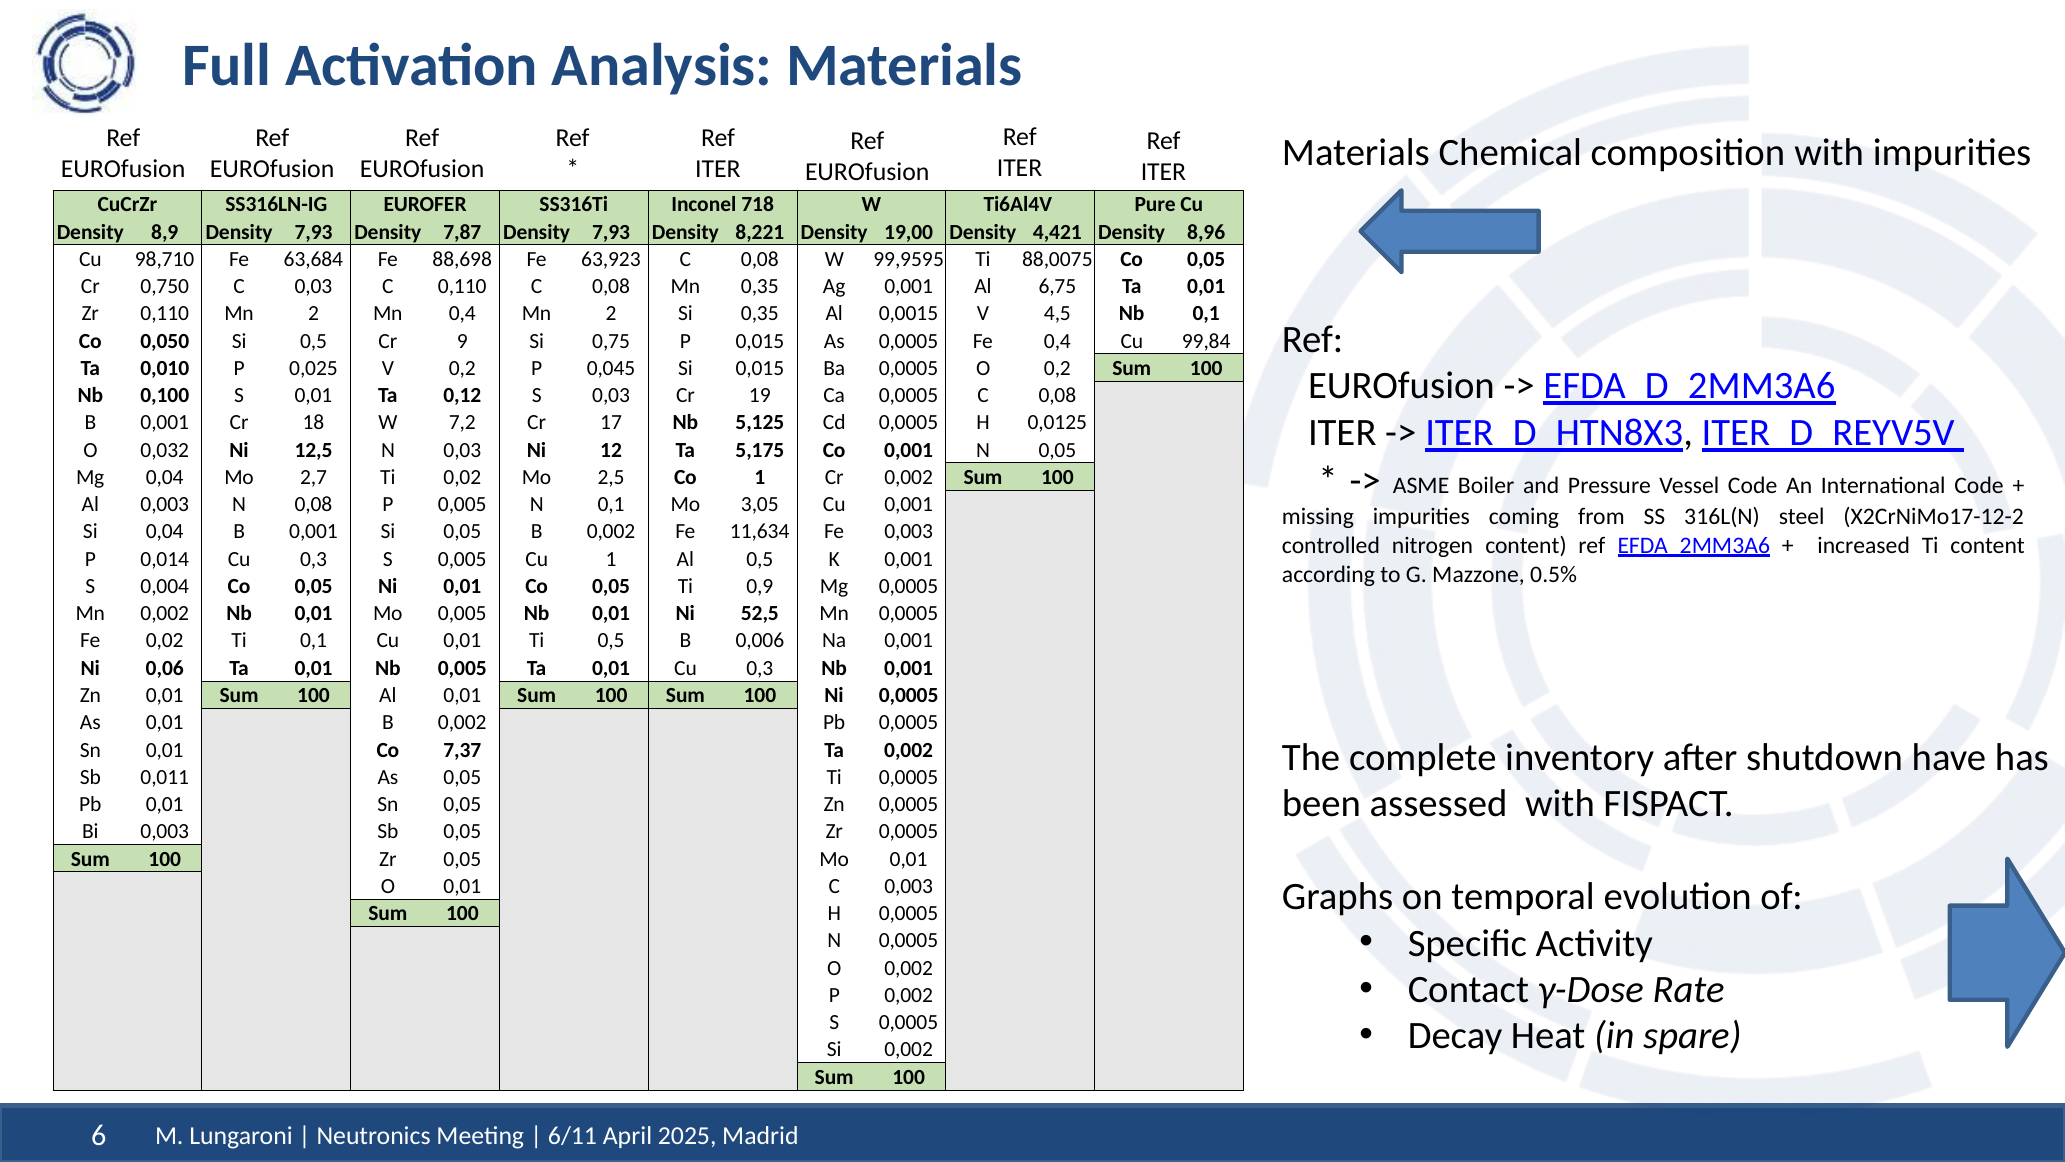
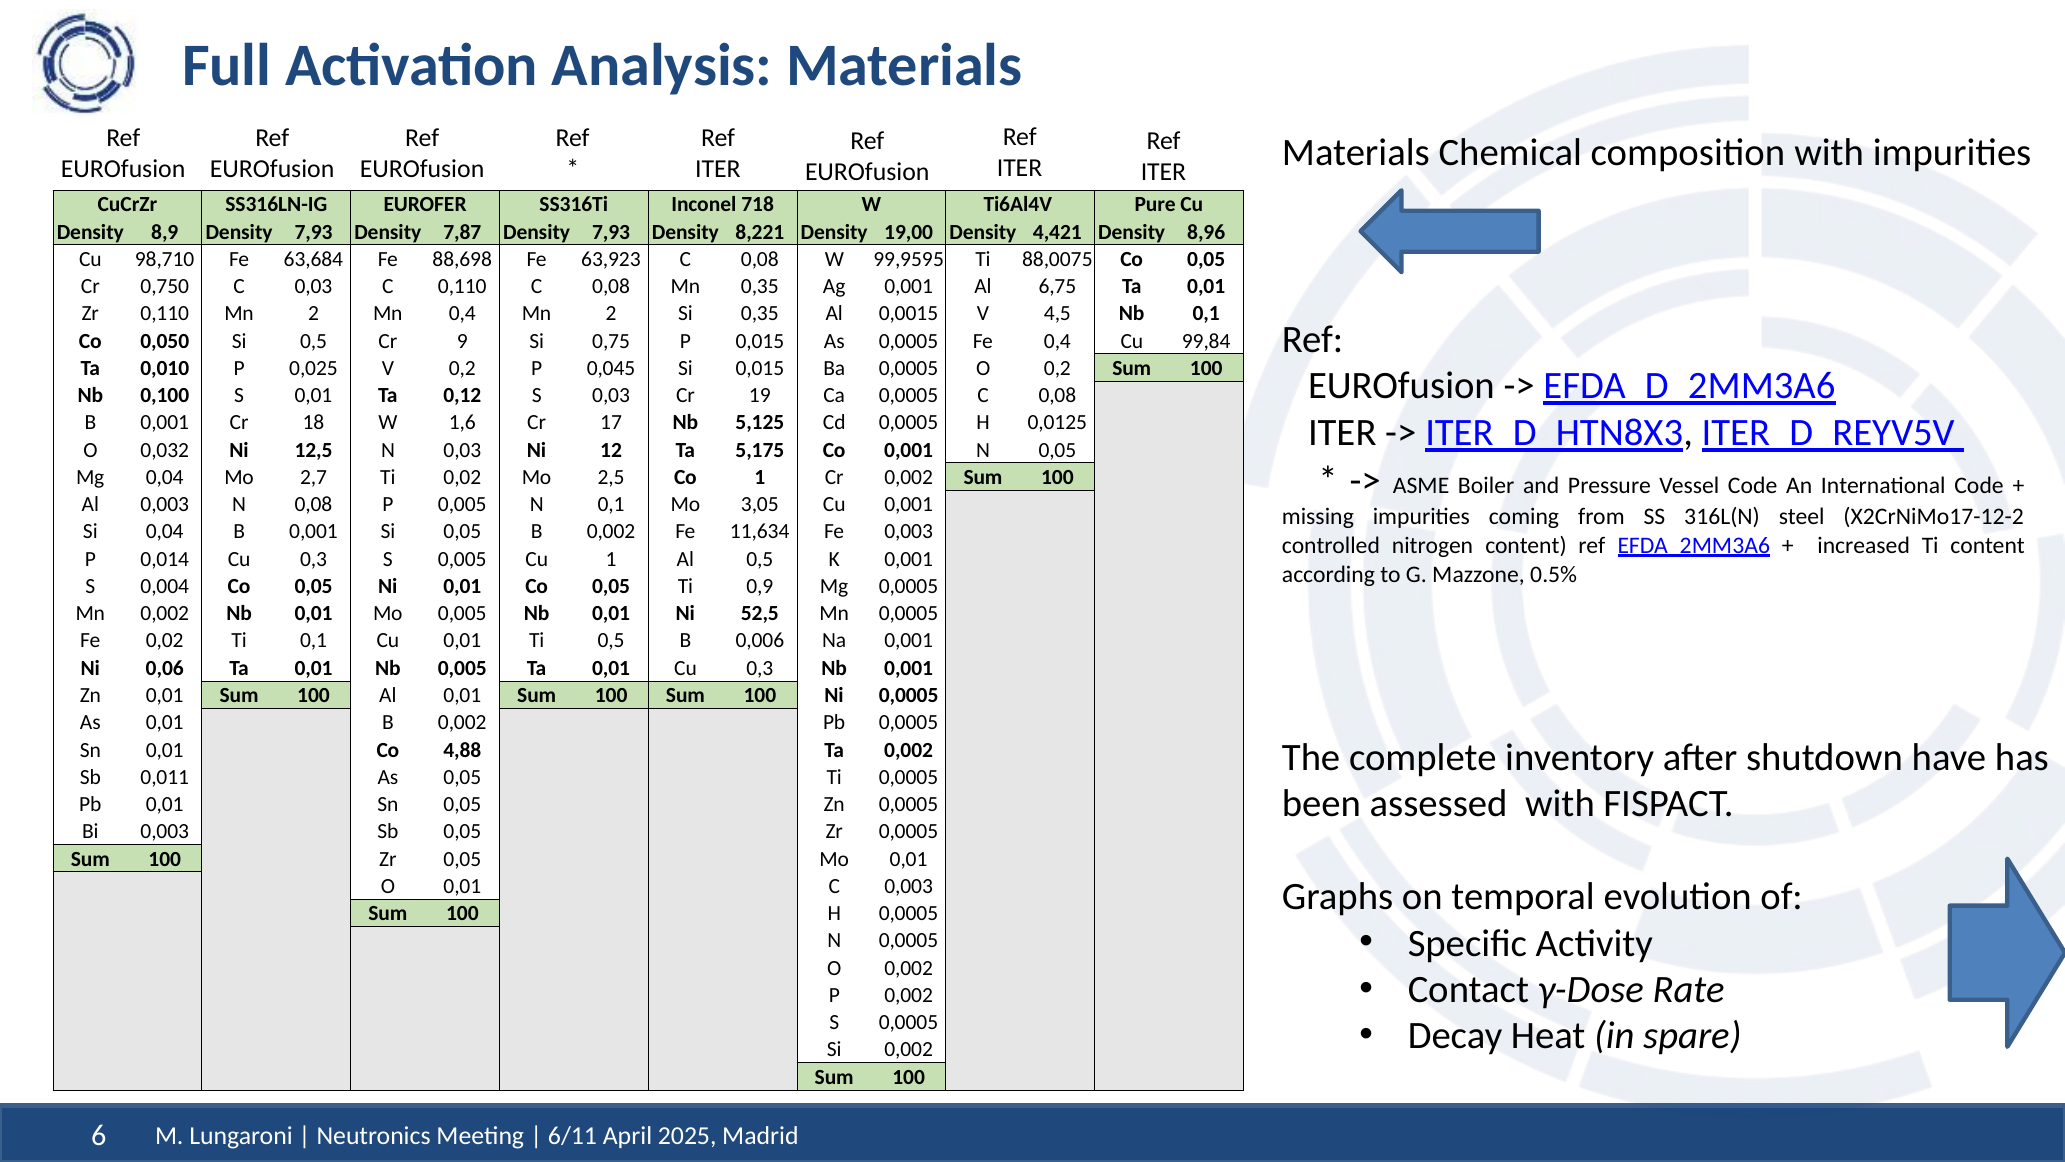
7,2: 7,2 -> 1,6 (462, 423)
7,37: 7,37 -> 4,88 (462, 750)
